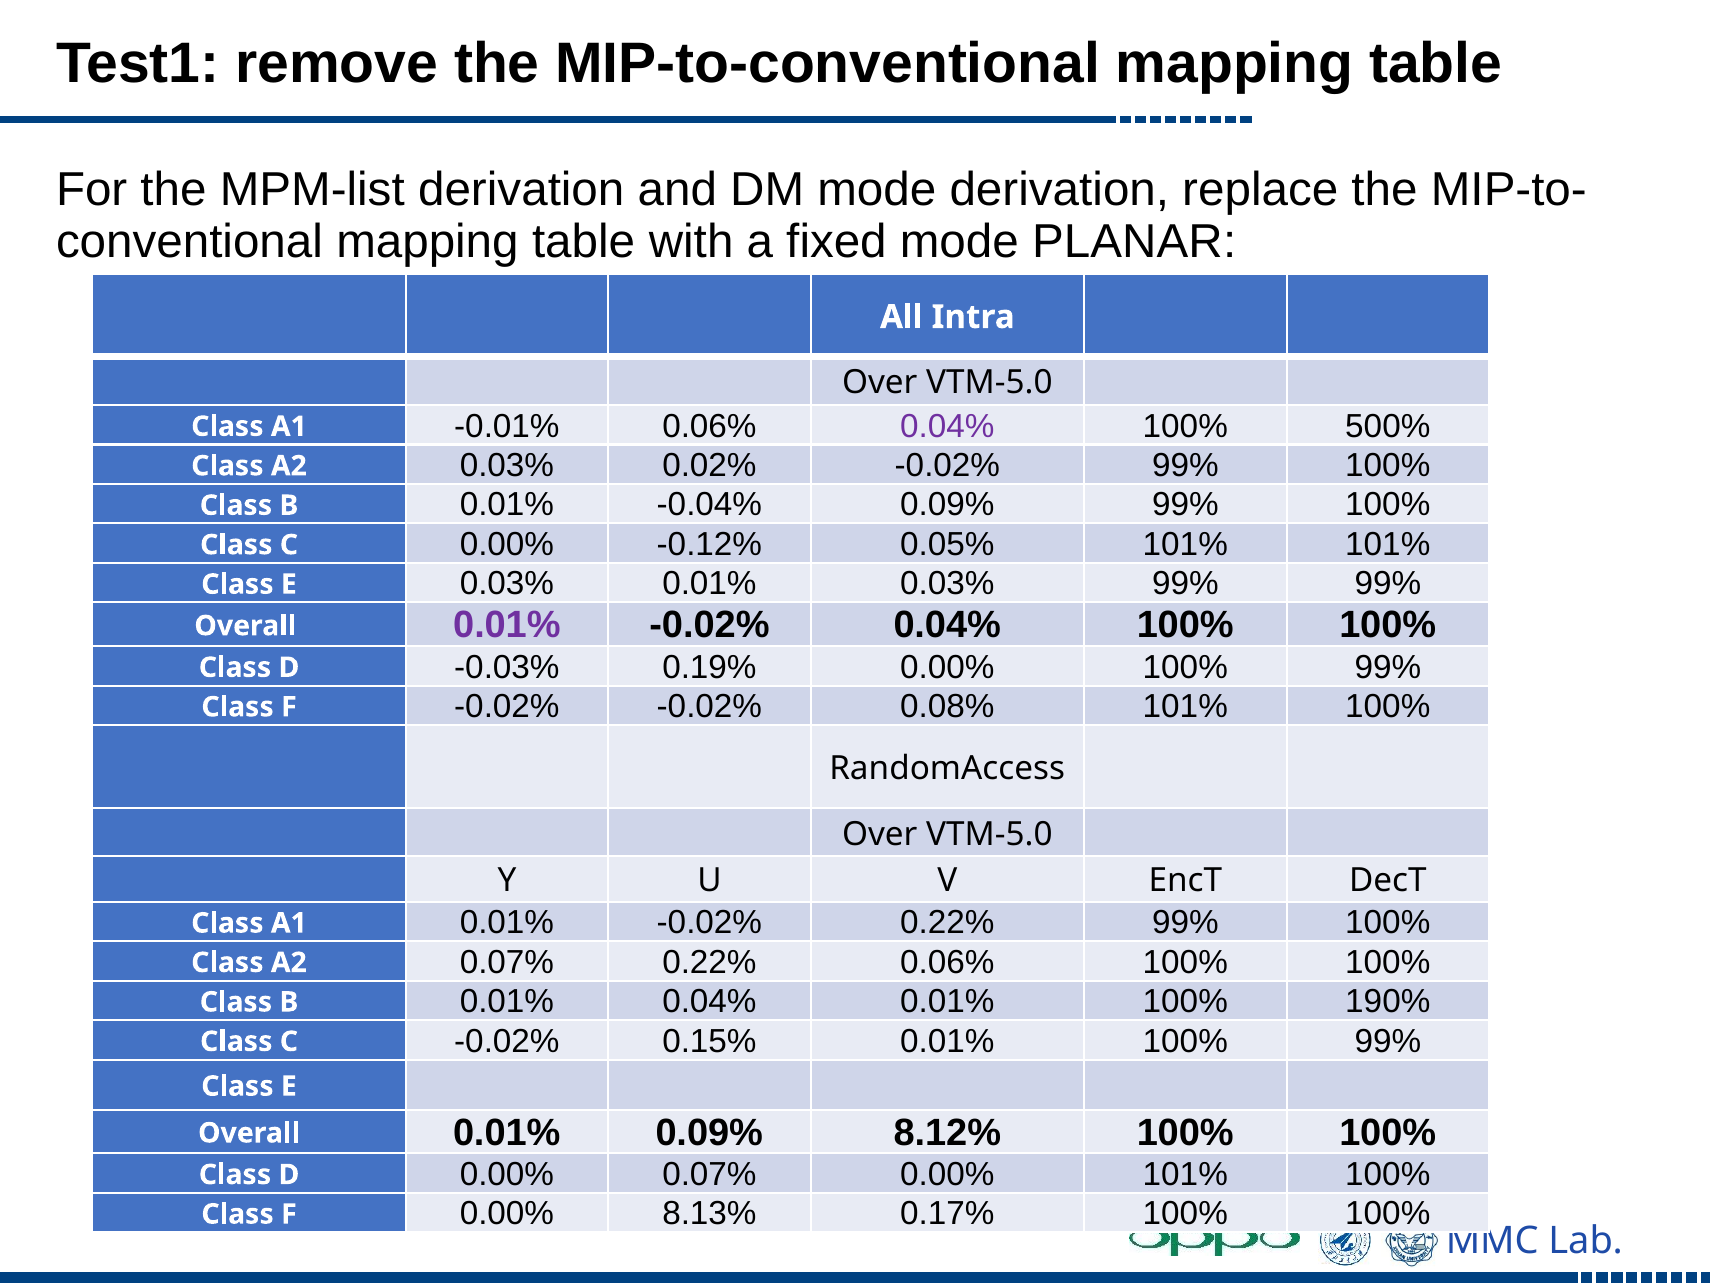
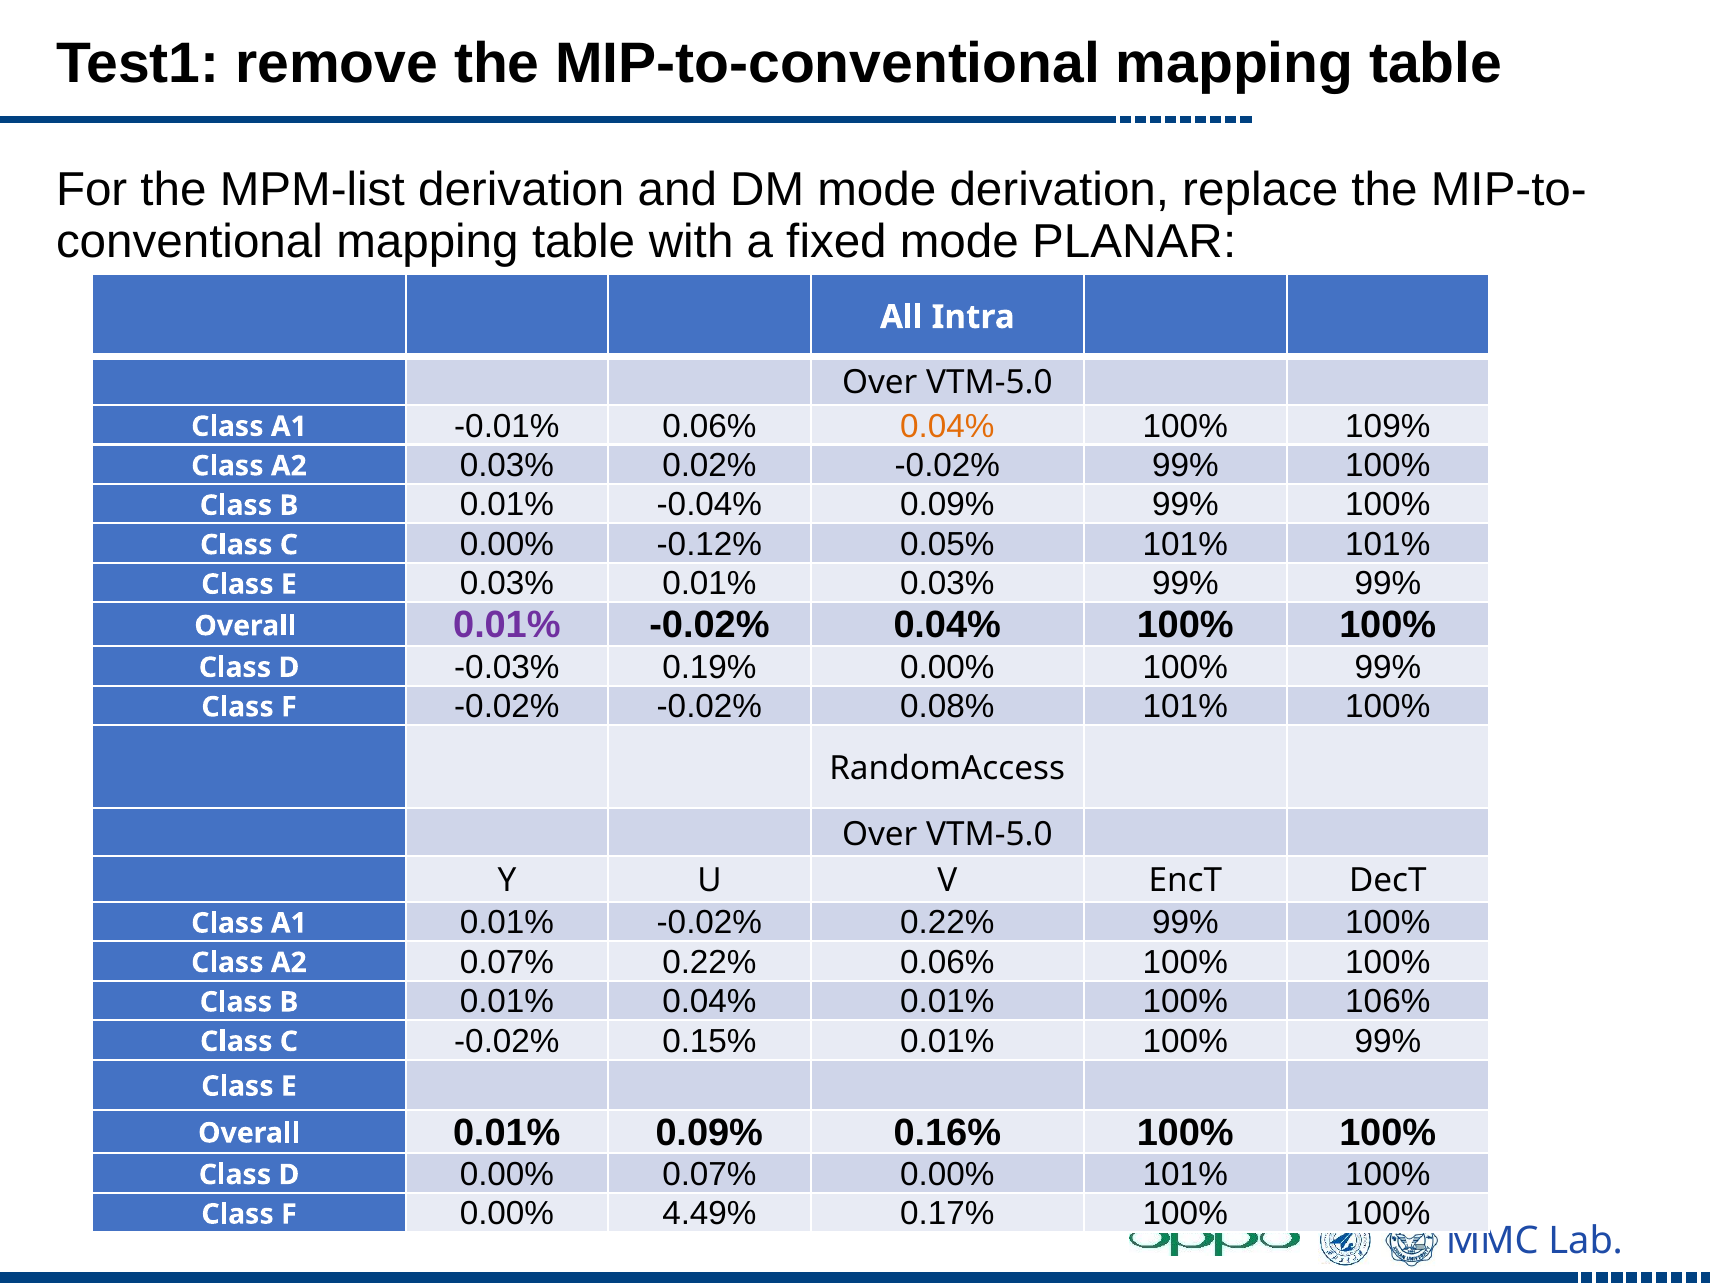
0.04% colour: purple -> orange (947, 426)
500%: 500% -> 109% (1388, 426)
190%: 190% -> 106% (1388, 1002)
8.12%: 8.12% -> 0.16% (947, 1133)
8.13%: 8.13% -> 4.49% (709, 1214)
